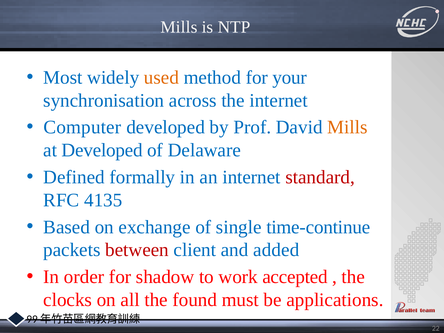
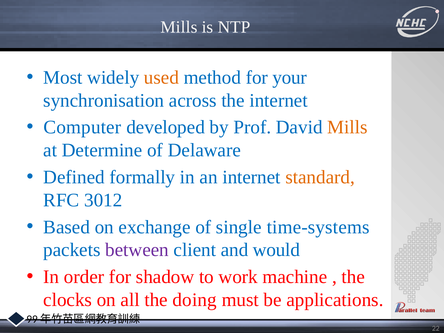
at Developed: Developed -> Determine (102, 150)
standard colour: red -> orange (320, 177)
4135: 4135 -> 3012 (103, 200)
time-continue: time-continue -> time-systems (318, 227)
between colour: red -> purple (137, 250)
added: added -> would (276, 250)
accepted: accepted -> machine (295, 277)
found: found -> doing (195, 300)
